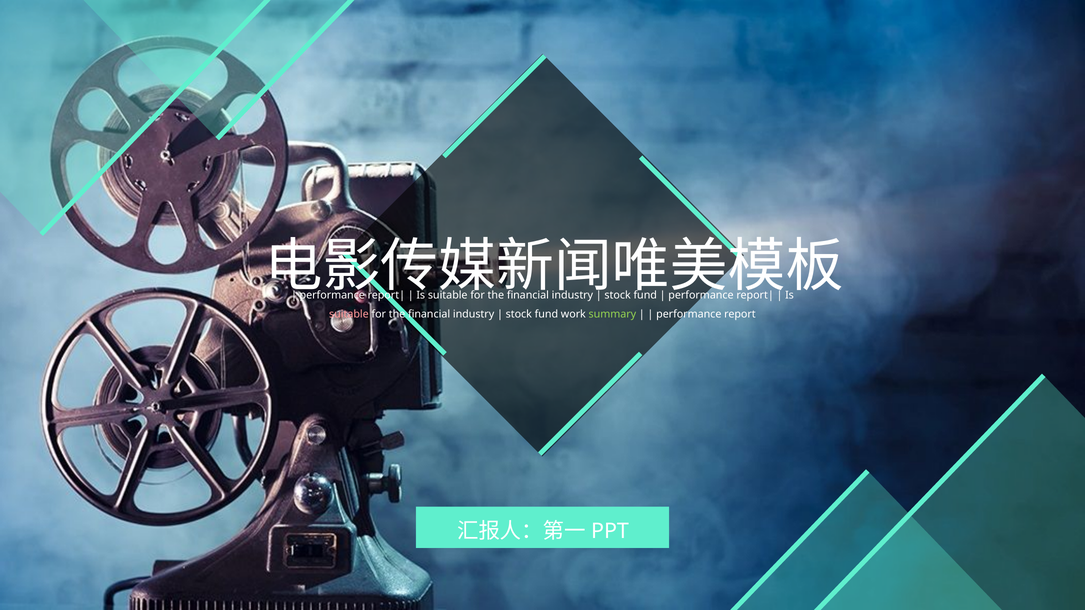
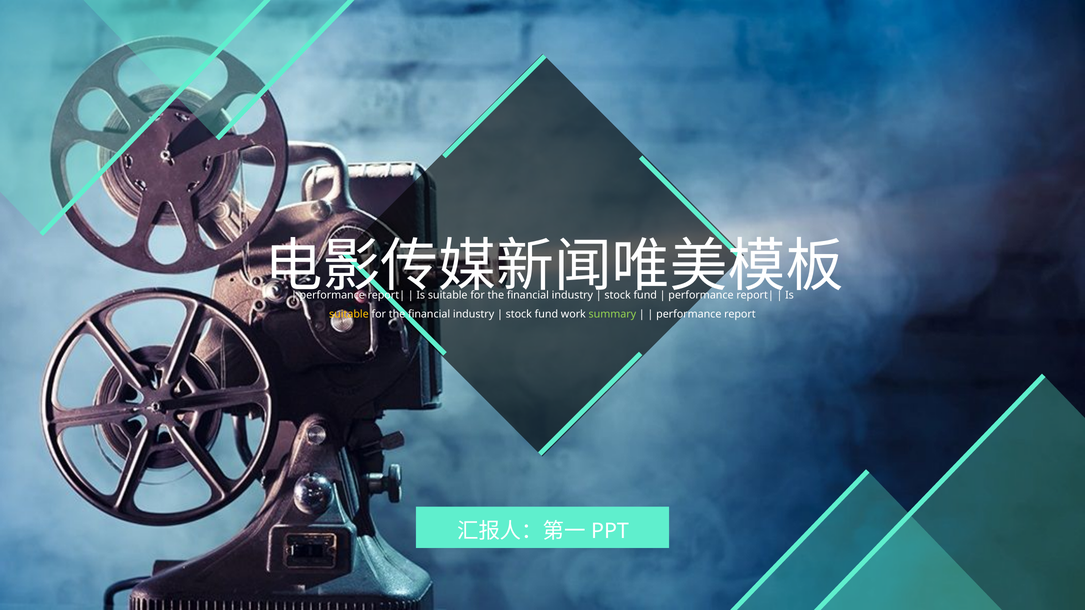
suitable colour: pink -> yellow (349, 314)
